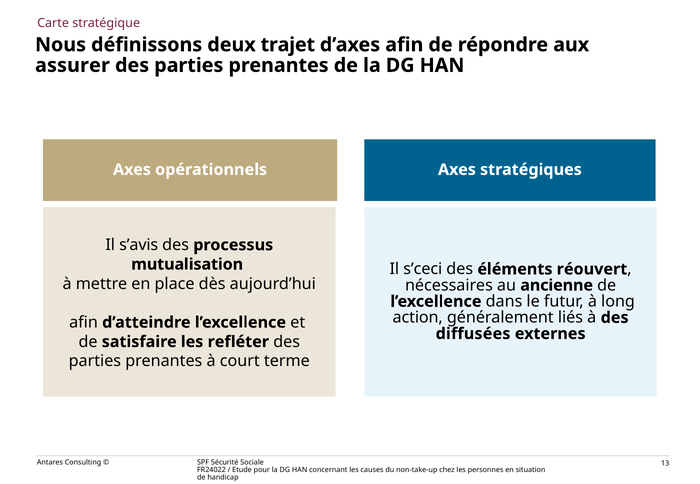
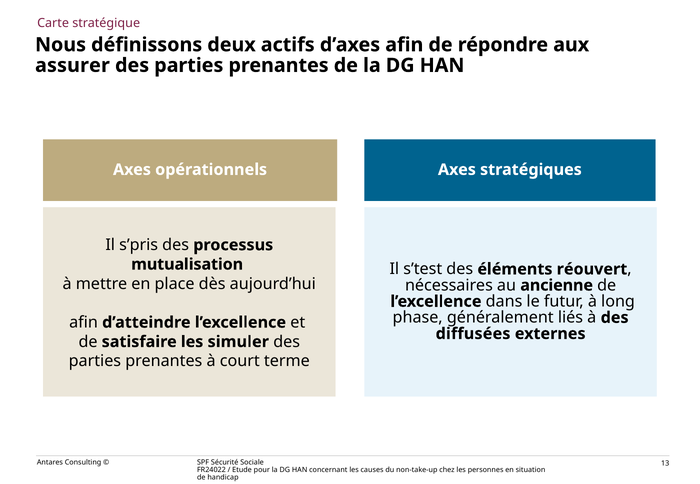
trajet: trajet -> actifs (288, 45)
s’avis: s’avis -> s’pris (139, 245)
s’ceci: s’ceci -> s’test (423, 270)
action: action -> phase (418, 318)
refléter: refléter -> simuler (238, 342)
